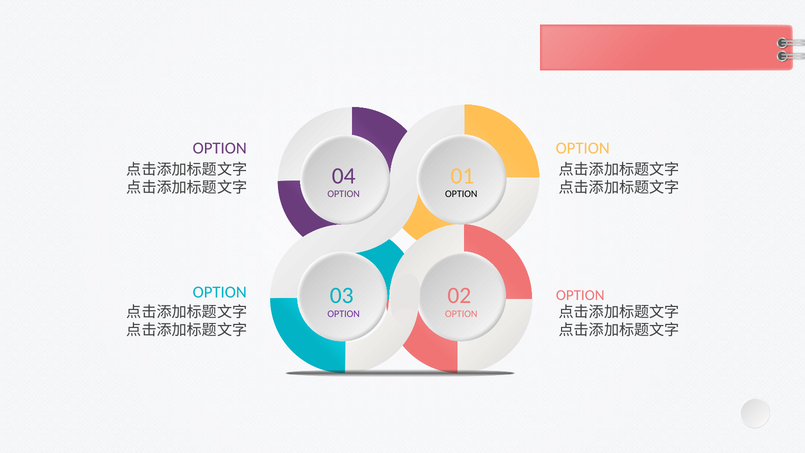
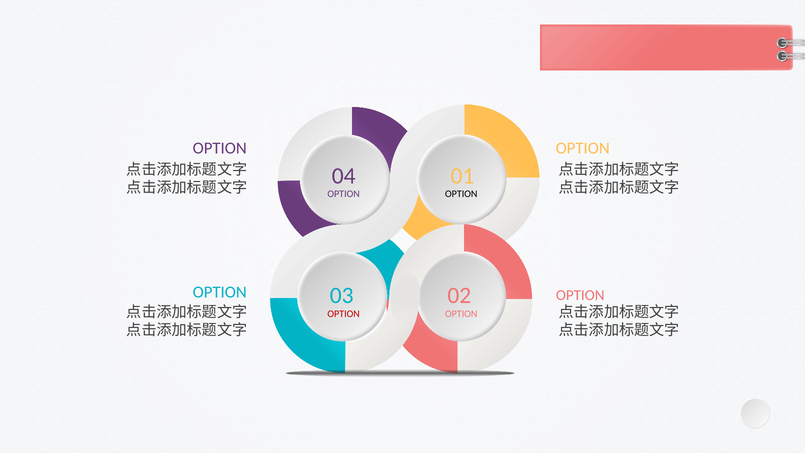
OPTION colour: purple -> red (344, 314)
